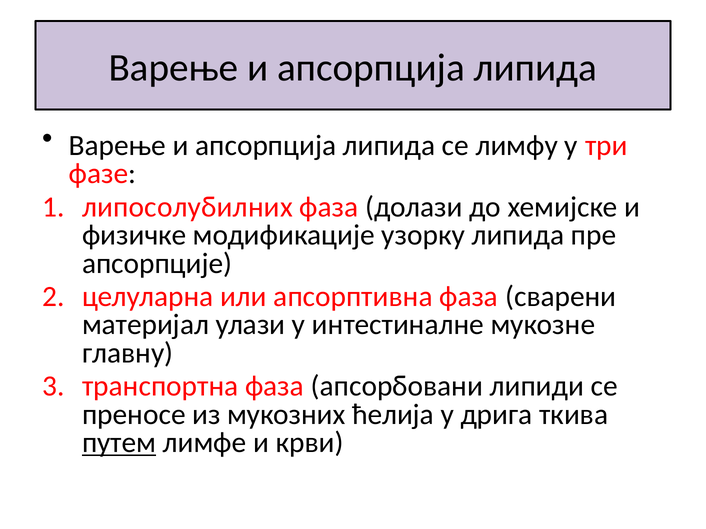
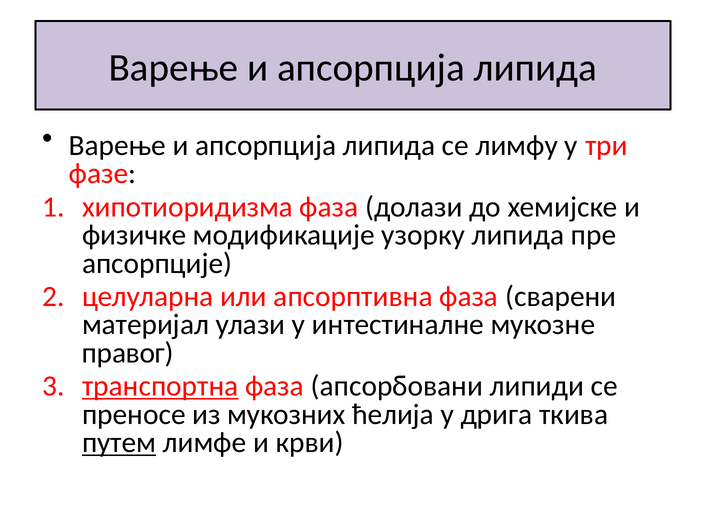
липосолубилних: липосолубилних -> хипотиоридизма (188, 207)
главну: главну -> правог (128, 353)
транспортна underline: none -> present (160, 387)
